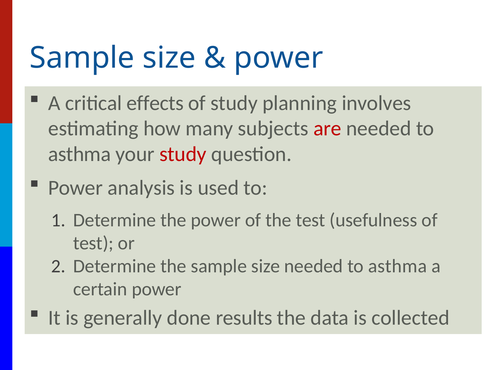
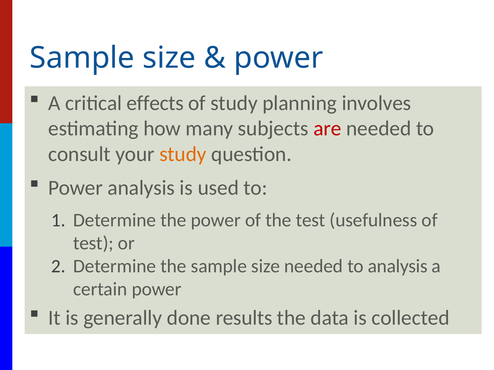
asthma: asthma -> consult (79, 154)
study colour: red -> orange (183, 154)
size needed to asthma: asthma -> analysis (398, 267)
